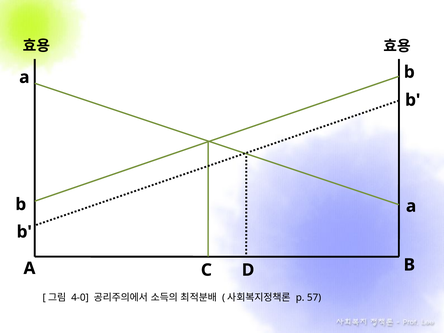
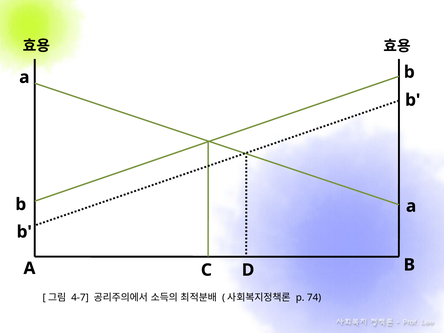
4-0: 4-0 -> 4-7 (80, 298)
57: 57 -> 74 (314, 298)
